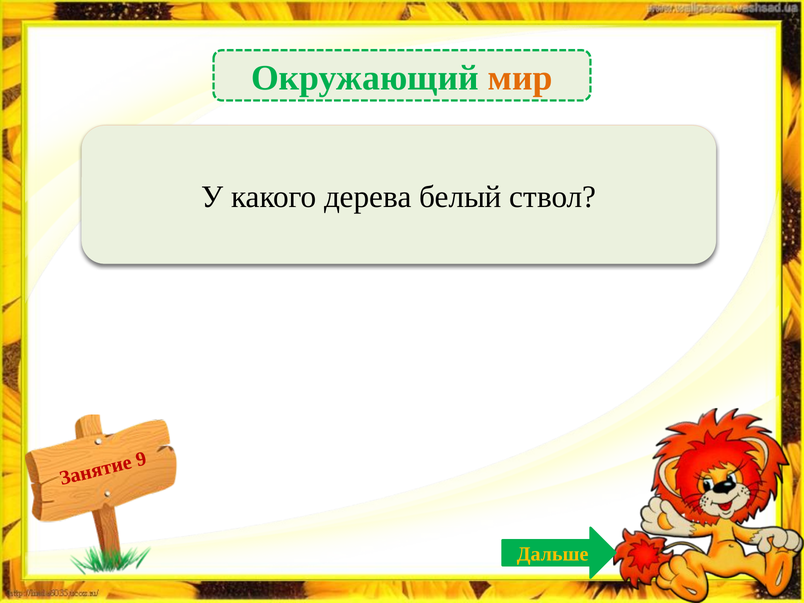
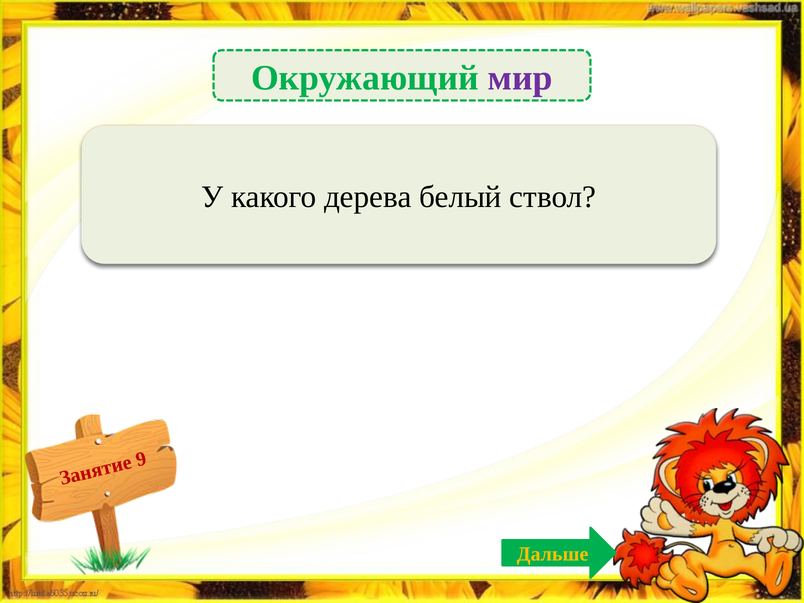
мир colour: orange -> purple (520, 78)
